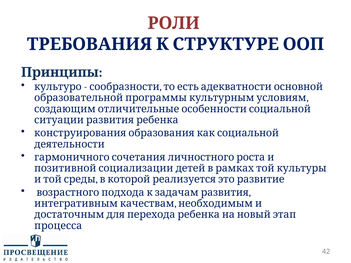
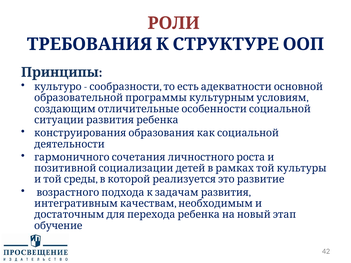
процесса: процесса -> обучение (58, 226)
